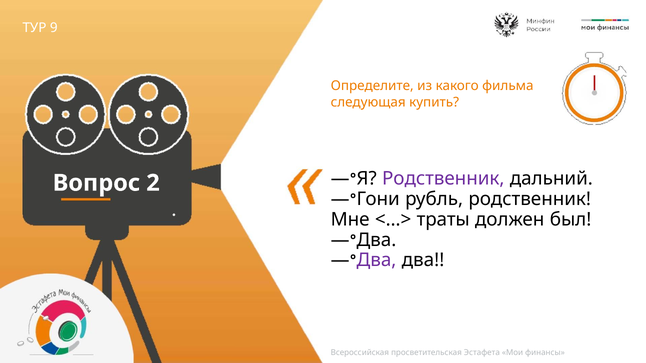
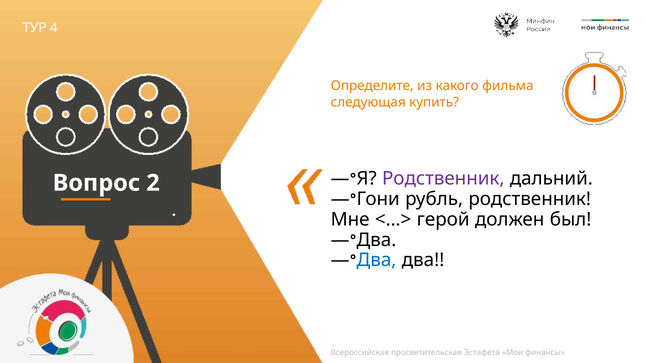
9: 9 -> 4 (54, 28)
траты: траты -> герой (443, 220)
Два colour: purple -> blue (376, 260)
